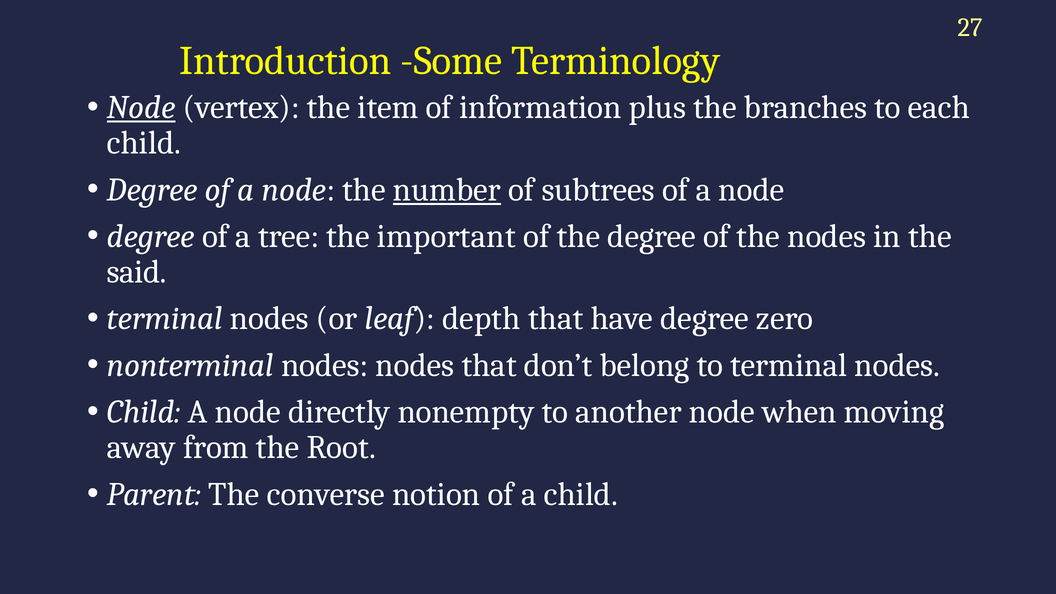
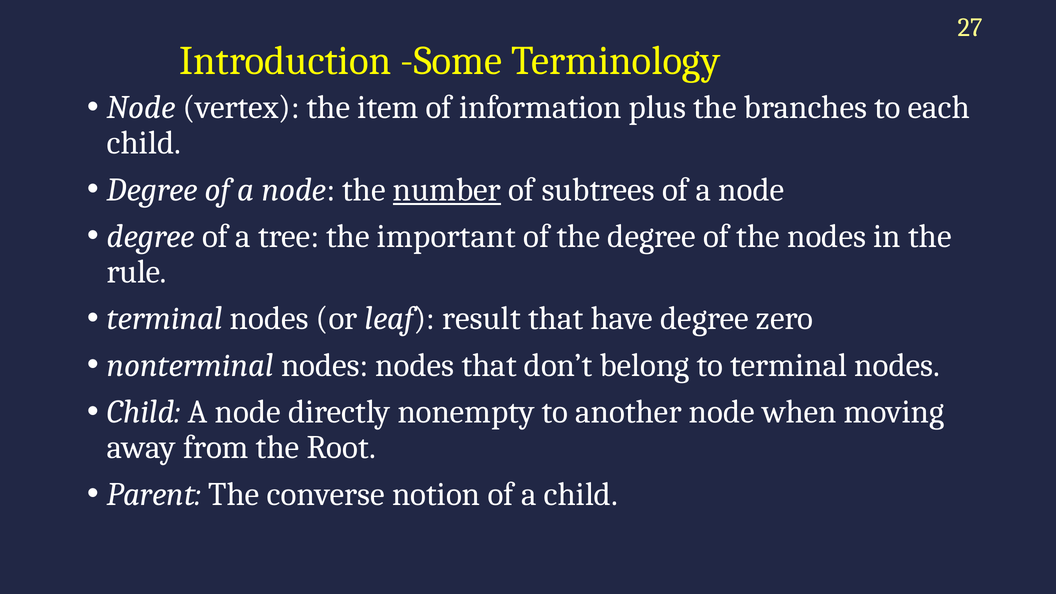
Node underline: present -> none (141, 107)
said: said -> rule (137, 272)
depth: depth -> result (481, 319)
